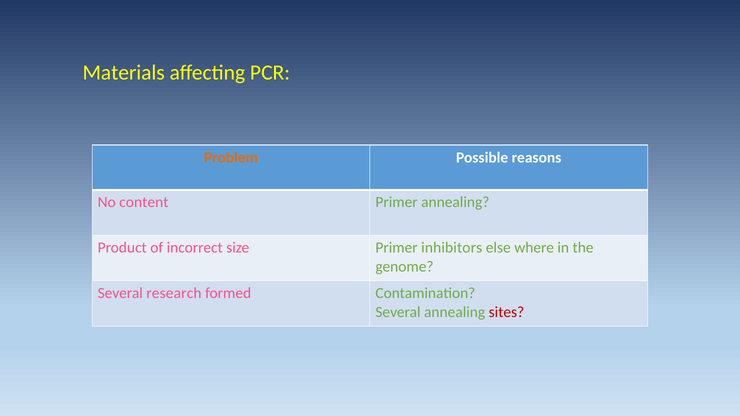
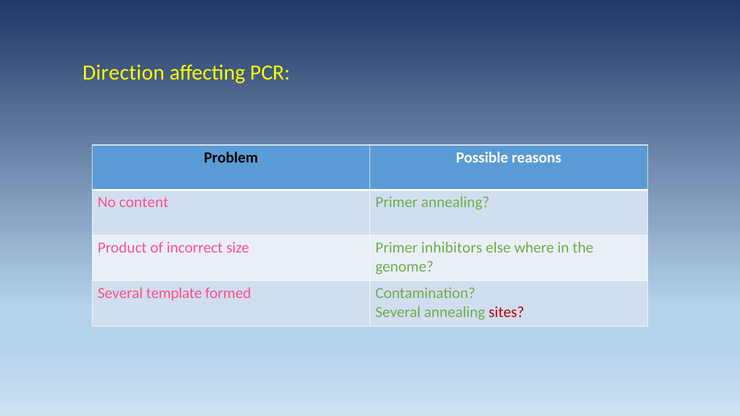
Materials: Materials -> Direction (124, 72)
Problem colour: orange -> black (231, 158)
research: research -> template (174, 293)
